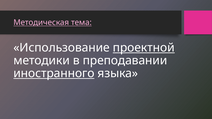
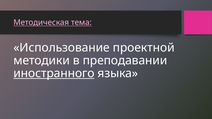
проектной underline: present -> none (144, 48)
